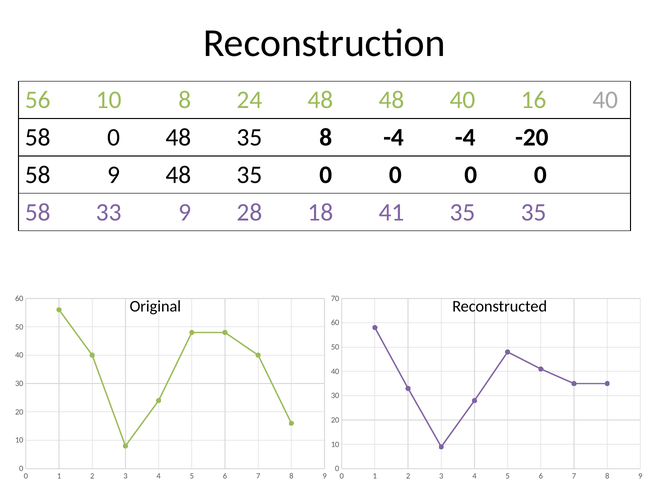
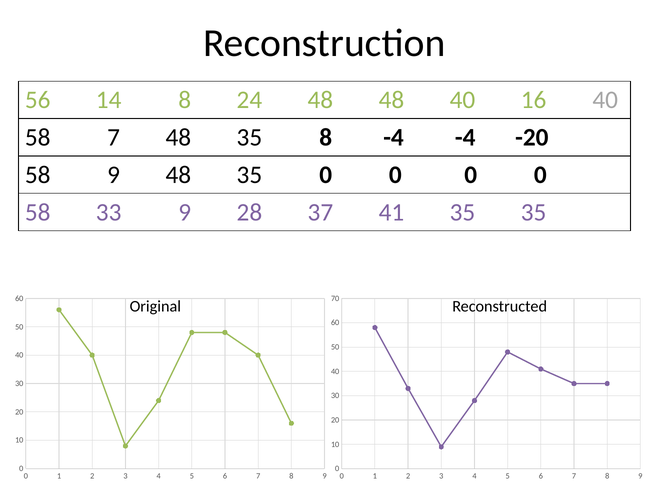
56 10: 10 -> 14 (109, 100)
58 0: 0 -> 7 (114, 137)
18: 18 -> 37 (320, 212)
